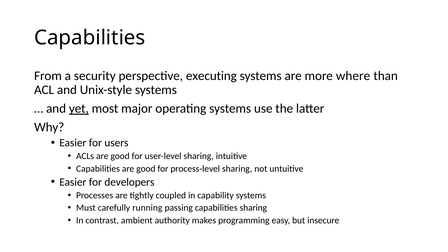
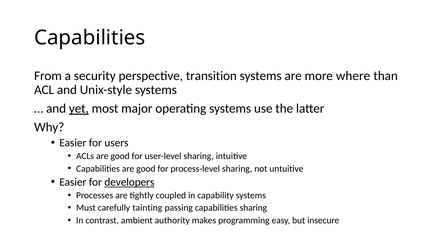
executing: executing -> transition (211, 76)
developers underline: none -> present (129, 182)
running: running -> tainting (147, 208)
